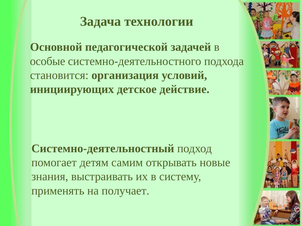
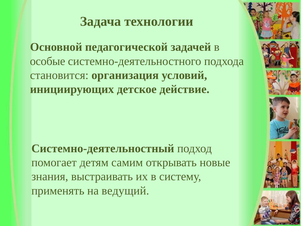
получает: получает -> ведущий (125, 190)
